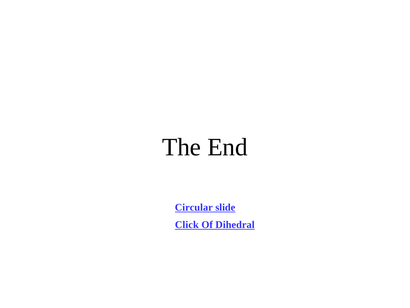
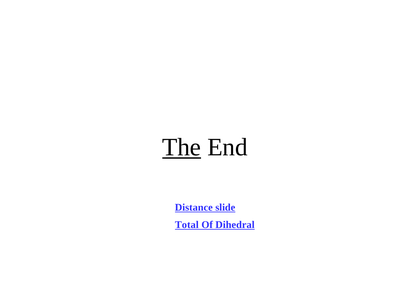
The underline: none -> present (182, 147)
Circular: Circular -> Distance (194, 207)
Click: Click -> Total (187, 224)
